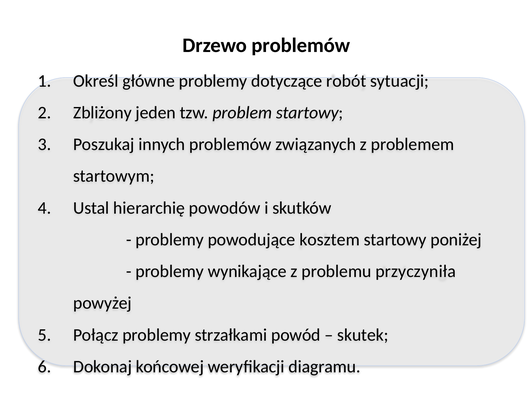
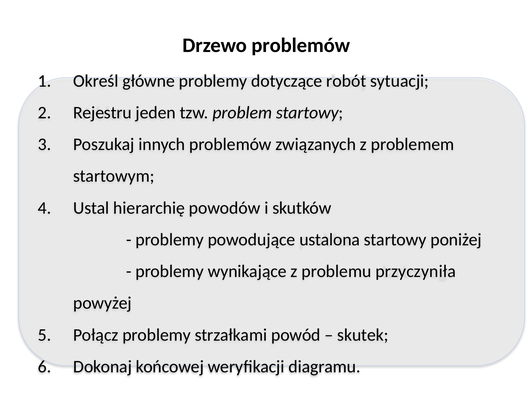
Zbliżony: Zbliżony -> Rejestru (102, 113)
kosztem: kosztem -> ustalona (330, 239)
